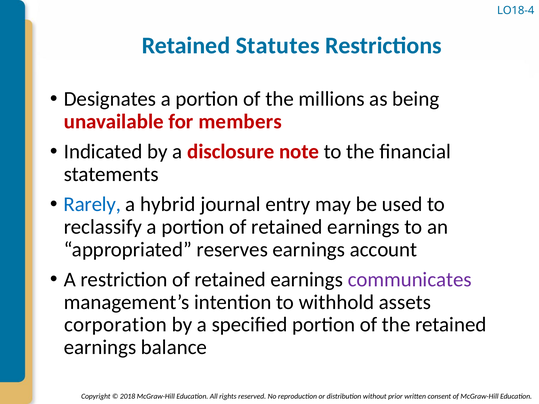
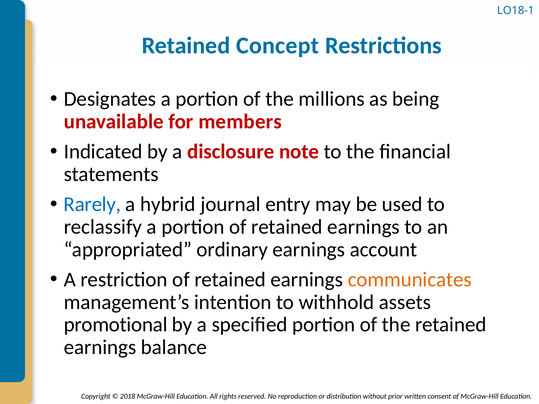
LO18-4: LO18-4 -> LO18-1 (516, 10)
Statutes: Statutes -> Concept (278, 46)
reserves: reserves -> ordinary (232, 250)
communicates colour: purple -> orange (410, 280)
corporation: corporation -> promotional (116, 325)
